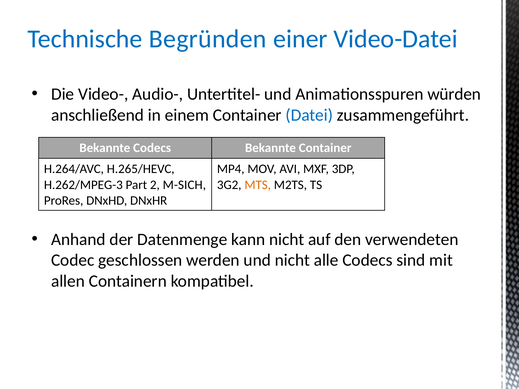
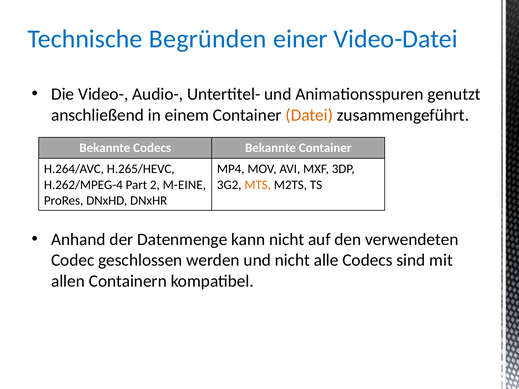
würden: würden -> genutzt (454, 94)
Datei colour: blue -> orange (309, 115)
H.262/MPEG-3: H.262/MPEG-3 -> H.262/MPEG-4 (83, 185)
M-SICH: M-SICH -> M-EINE (184, 185)
